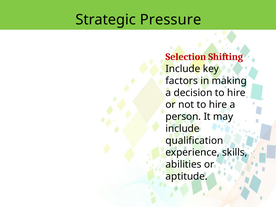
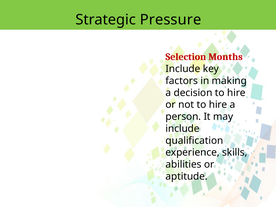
Shifting: Shifting -> Months (226, 57)
